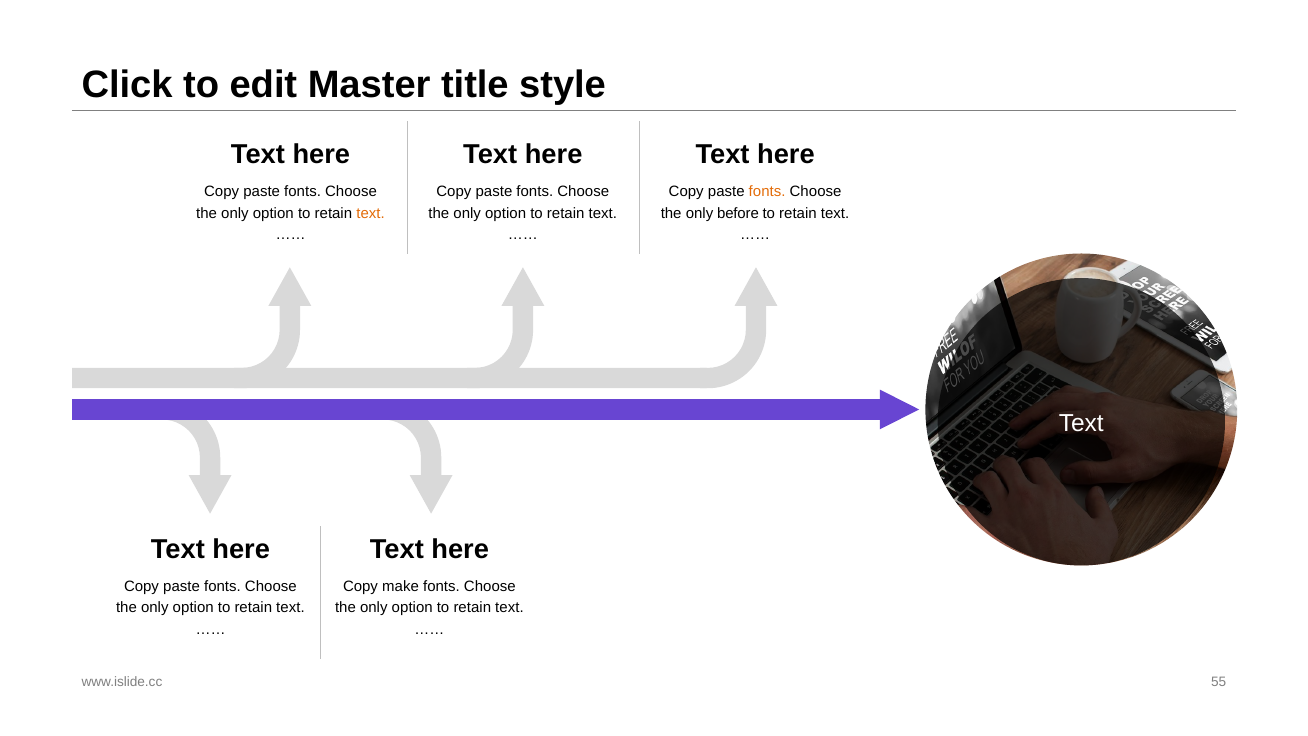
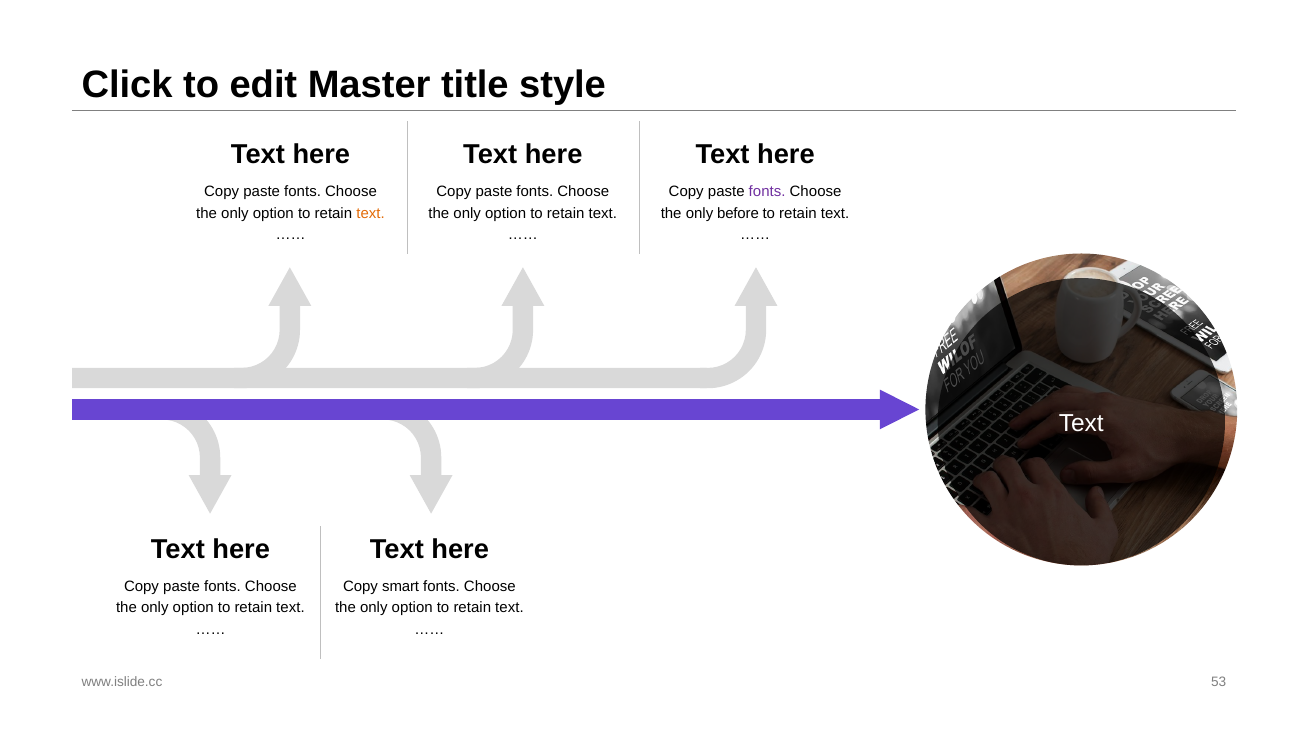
fonts colour: orange -> purple (767, 192)
make: make -> smart (401, 586)
55: 55 -> 53 (1219, 681)
